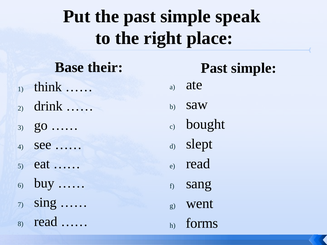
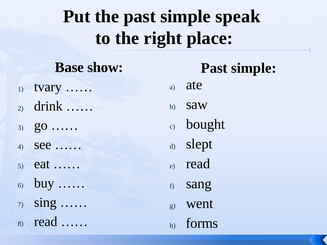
their: their -> show (105, 67)
think: think -> tvary (48, 87)
